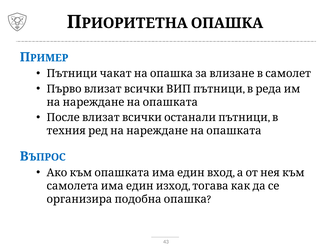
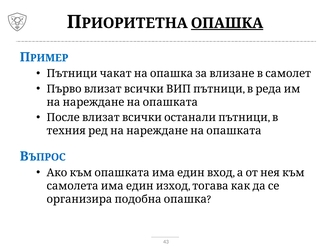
ОПАШКА underline: none -> present (227, 23)
